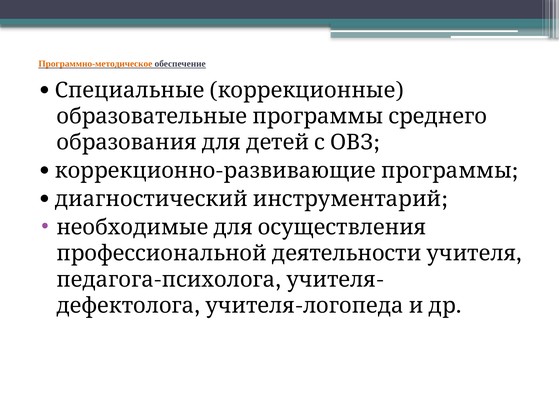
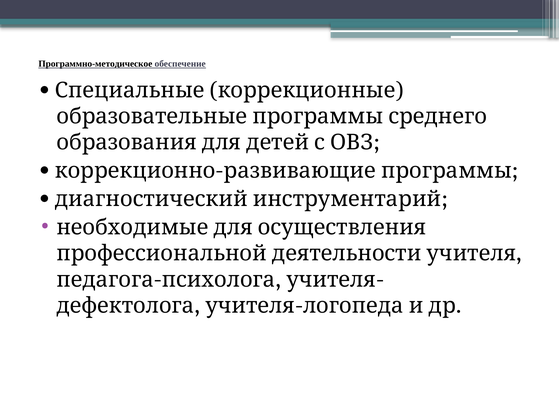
Программно-методическое colour: orange -> black (95, 64)
